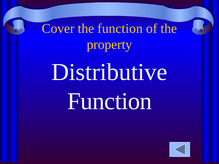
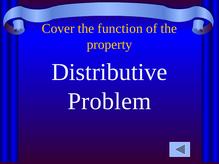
Function: Function -> Problem (109, 101)
